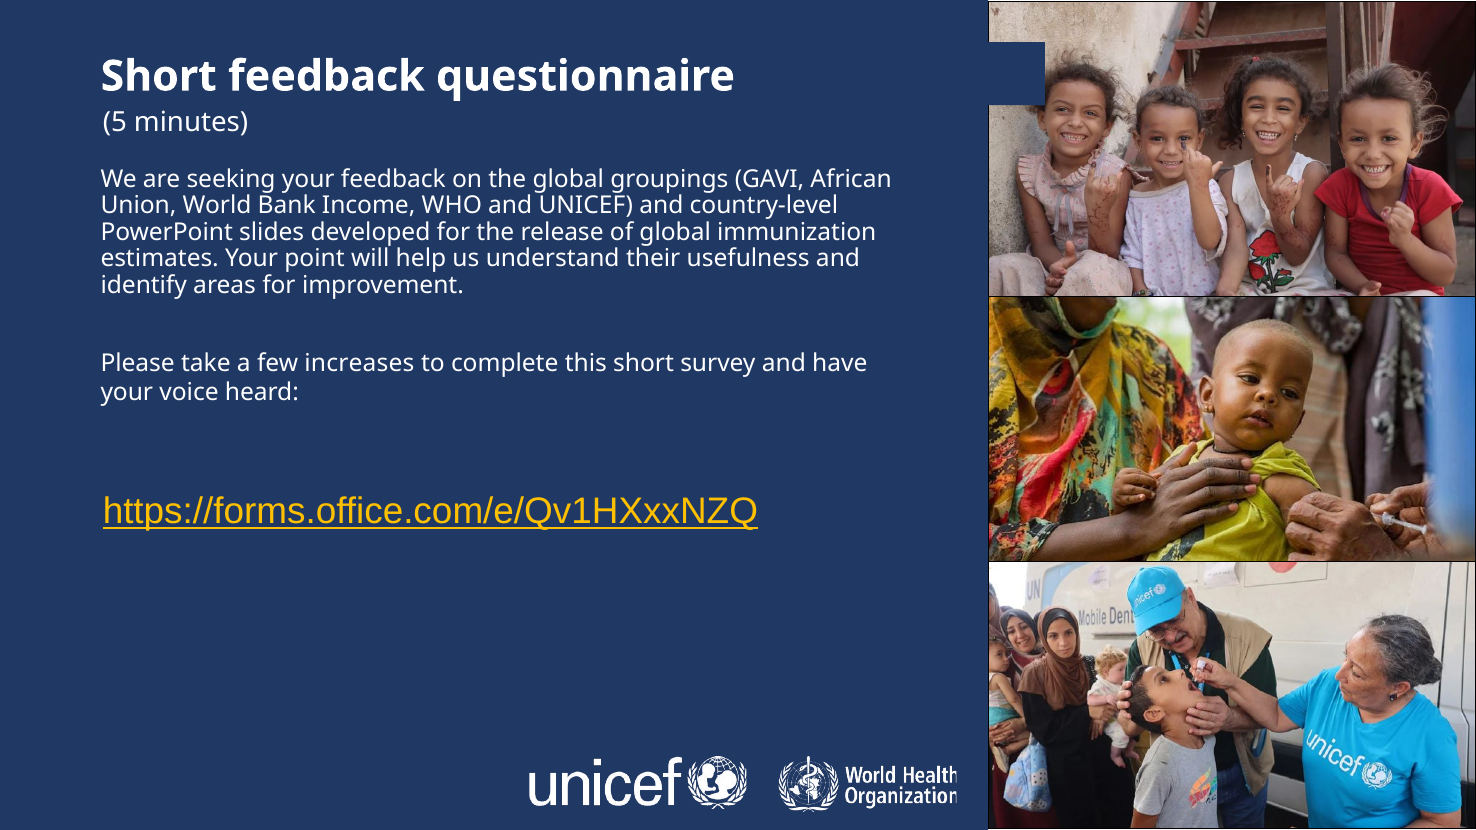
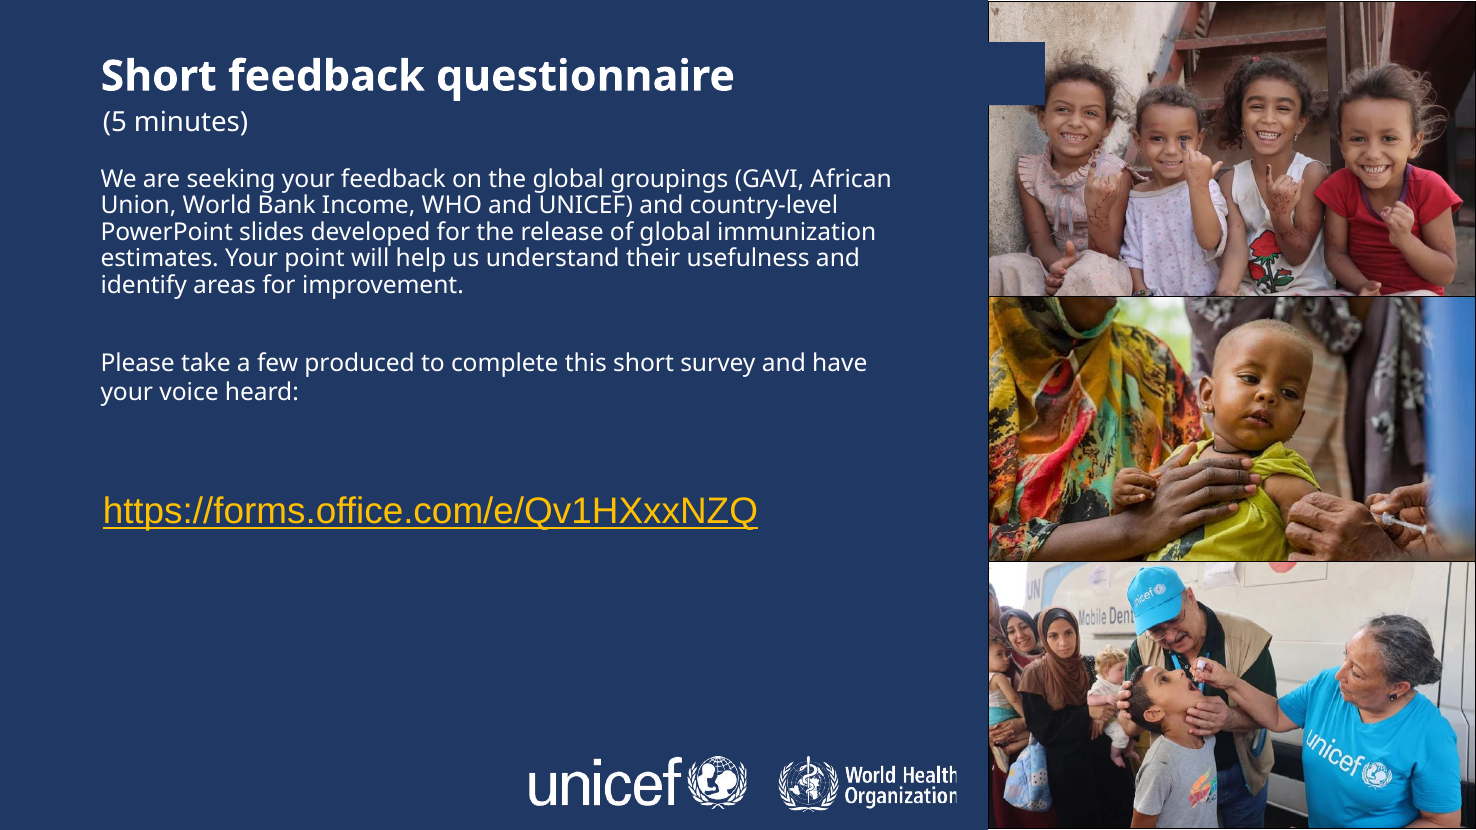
increases: increases -> produced (360, 363)
